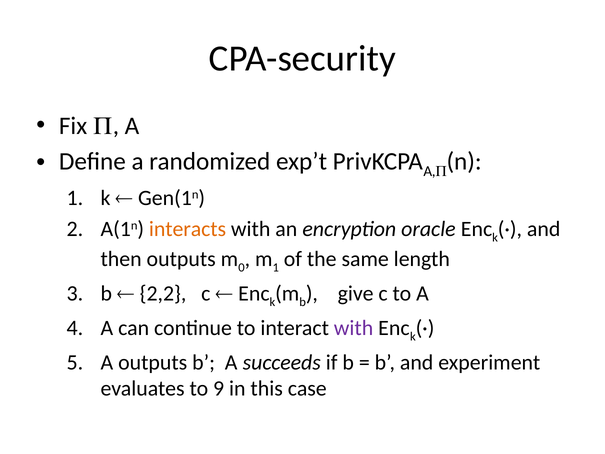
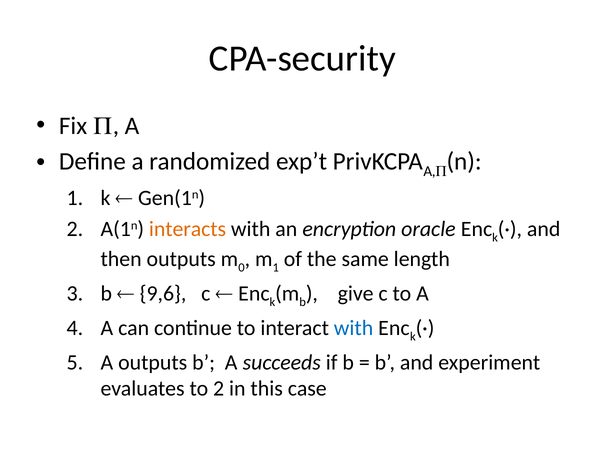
2,2: 2,2 -> 9,6 (163, 293)
with colour: purple -> blue (354, 328)
to 9: 9 -> 2 (219, 388)
